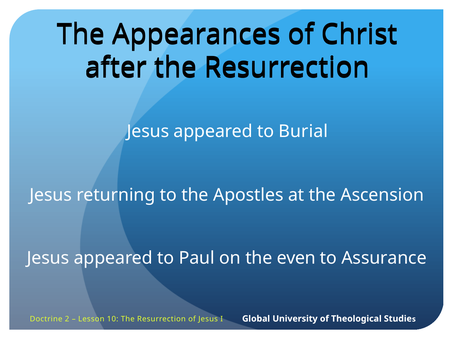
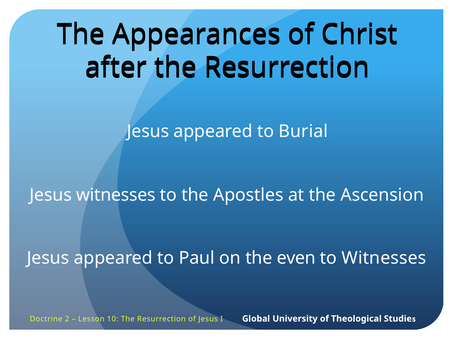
Jesus returning: returning -> witnesses (116, 195)
to Assurance: Assurance -> Witnesses (384, 259)
